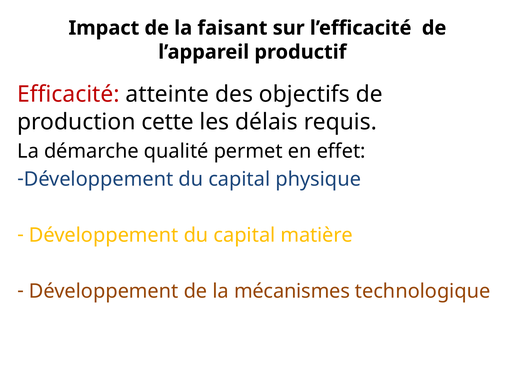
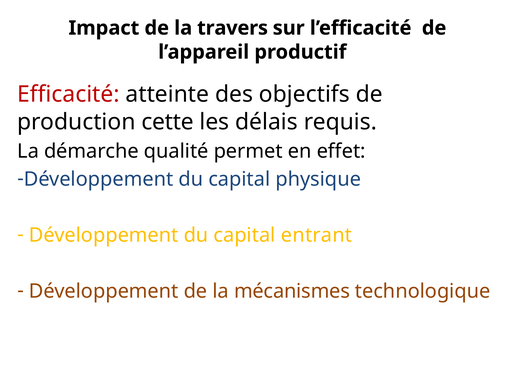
faisant: faisant -> travers (233, 28)
matière: matière -> entrant (317, 235)
